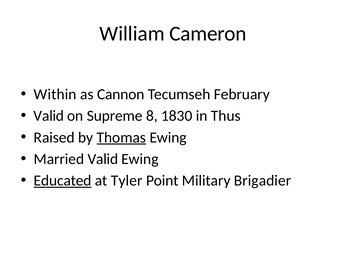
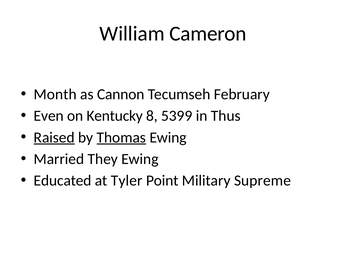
Within: Within -> Month (55, 94)
Valid: Valid -> Even (49, 116)
Supreme: Supreme -> Kentucky (115, 116)
1830: 1830 -> 5399 (177, 116)
Raised underline: none -> present (54, 137)
Married Valid: Valid -> They (103, 159)
Educated underline: present -> none (63, 180)
Brigadier: Brigadier -> Supreme (263, 180)
